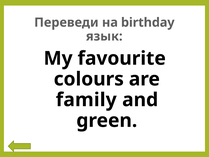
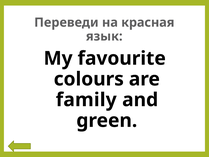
birthday: birthday -> красная (148, 22)
